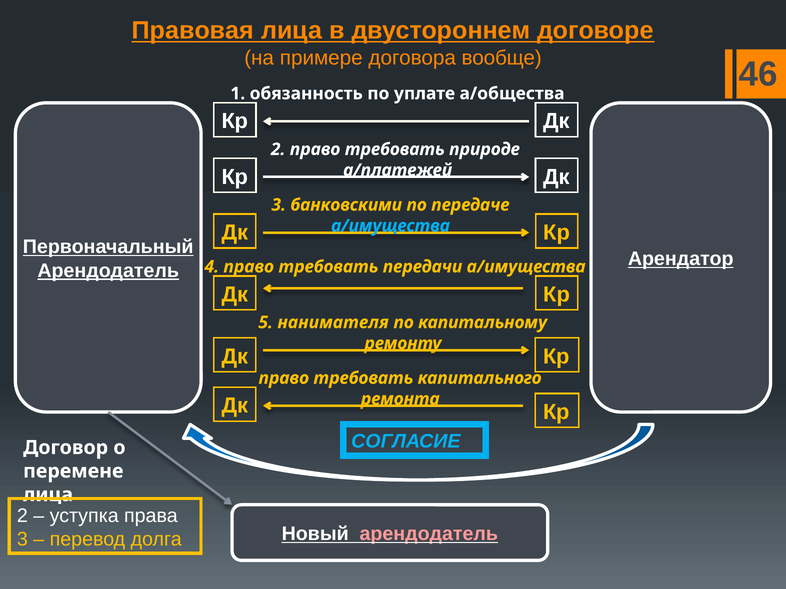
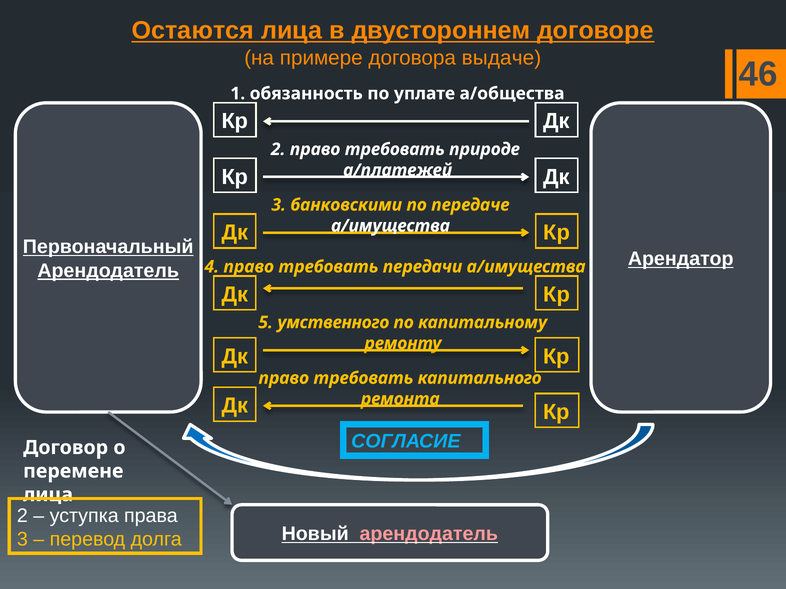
Правовая: Правовая -> Остаются (193, 31)
вообще: вообще -> выдаче (501, 58)
а/имущества colour: light blue -> white (391, 226)
нанимателя: нанимателя -> умственного (333, 323)
